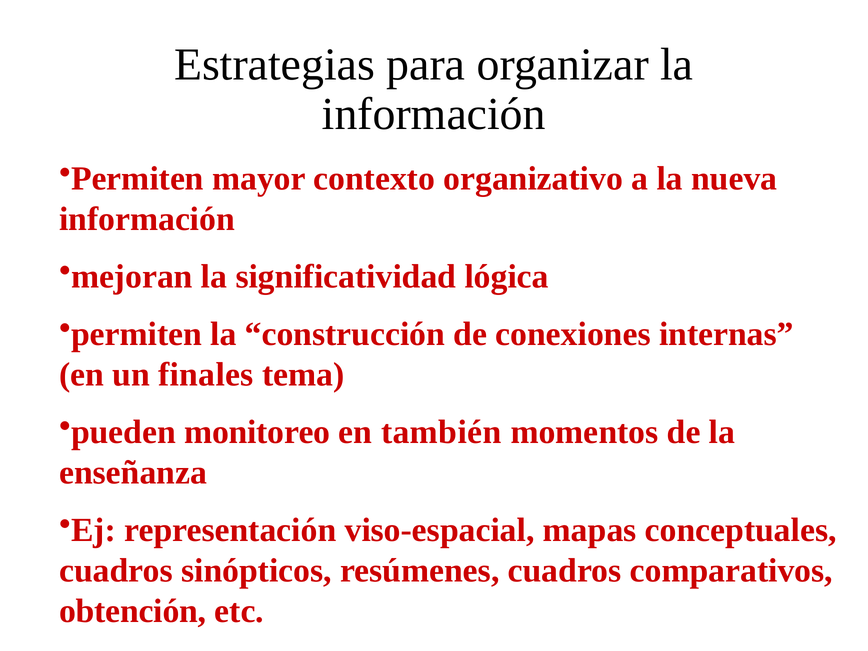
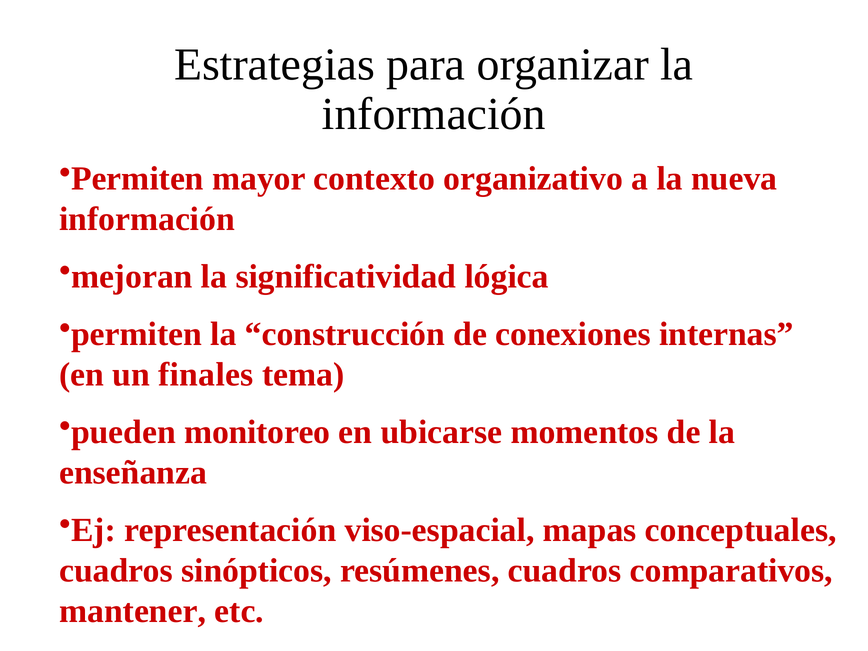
también: también -> ubicarse (441, 432)
obtención: obtención -> mantener (133, 611)
